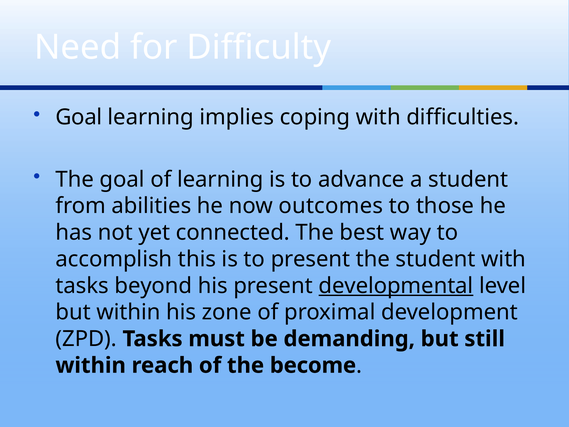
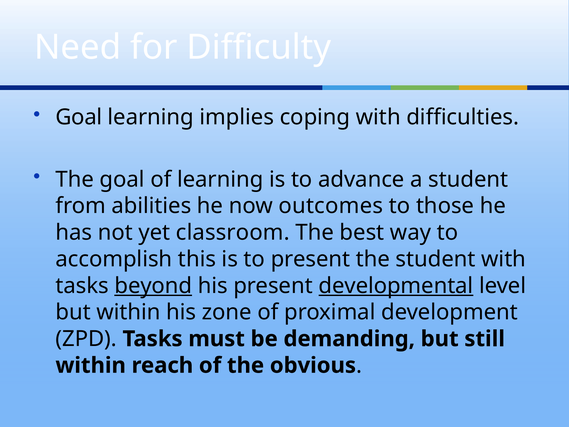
connected: connected -> classroom (233, 232)
beyond underline: none -> present (153, 286)
become: become -> obvious (313, 365)
